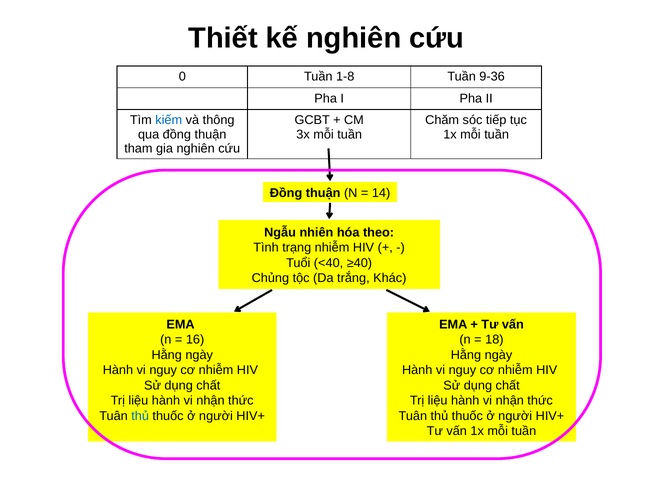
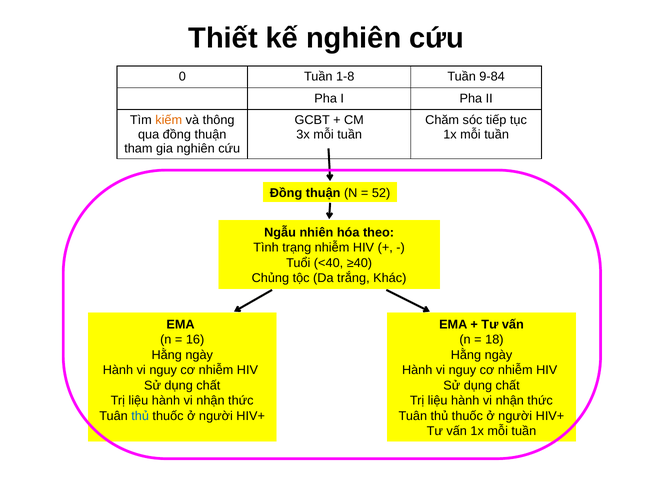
9-36: 9-36 -> 9-84 (492, 77)
kiếm colour: blue -> orange (169, 120)
14: 14 -> 52 (381, 193)
